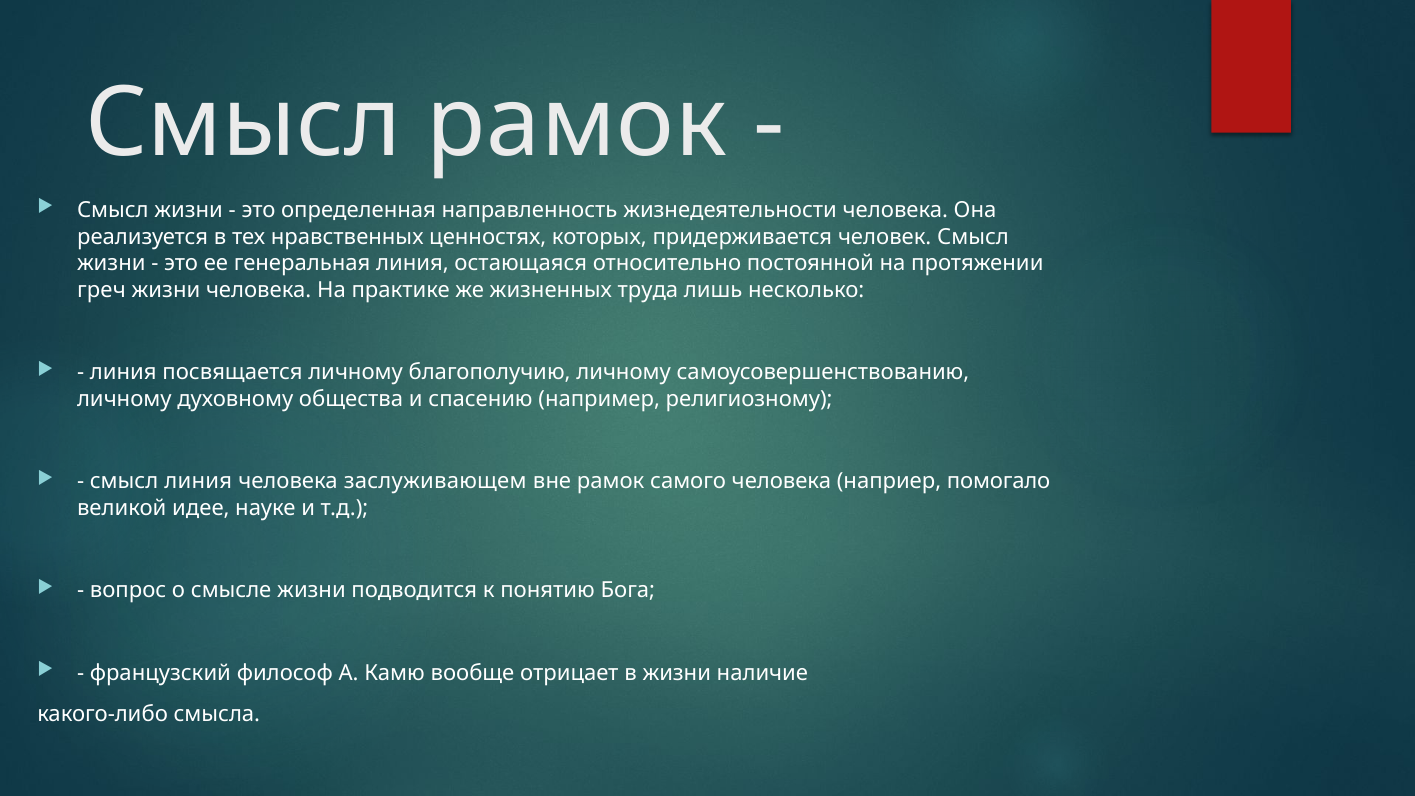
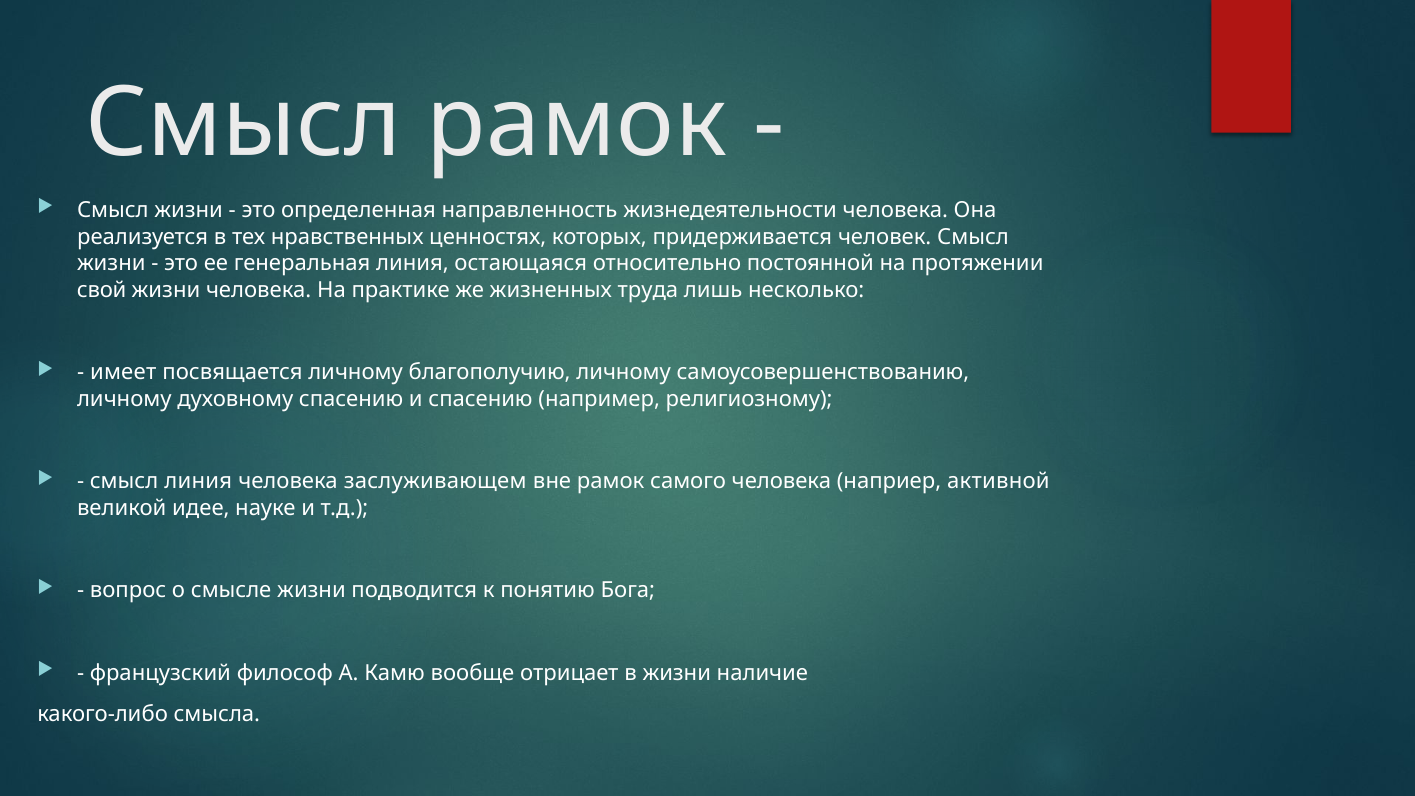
греч: греч -> свой (102, 290)
линия: линия -> имеет (123, 372)
духовному общества: общества -> спасению (351, 399)
помогало: помогало -> активной (998, 481)
